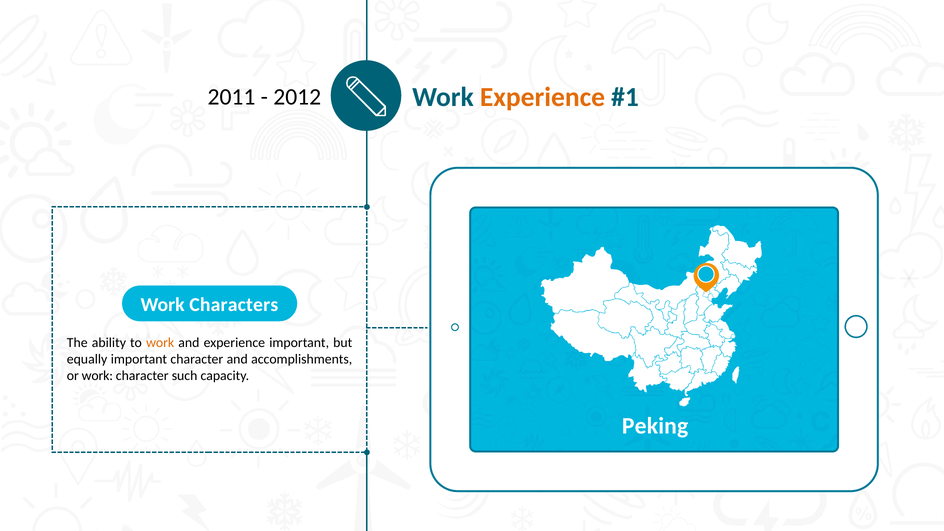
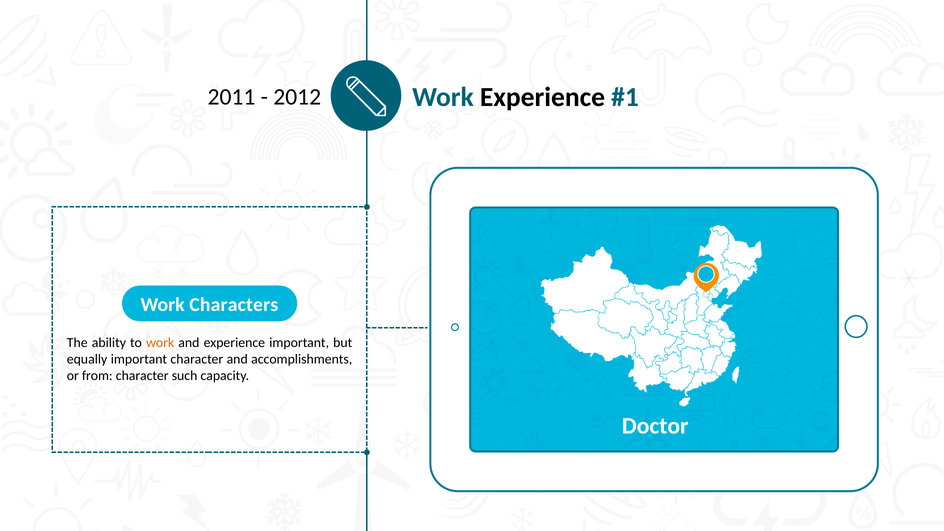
Experience colour: orange -> black (542, 97)
or work: work -> from (97, 376)
Peking: Peking -> Doctor (655, 426)
